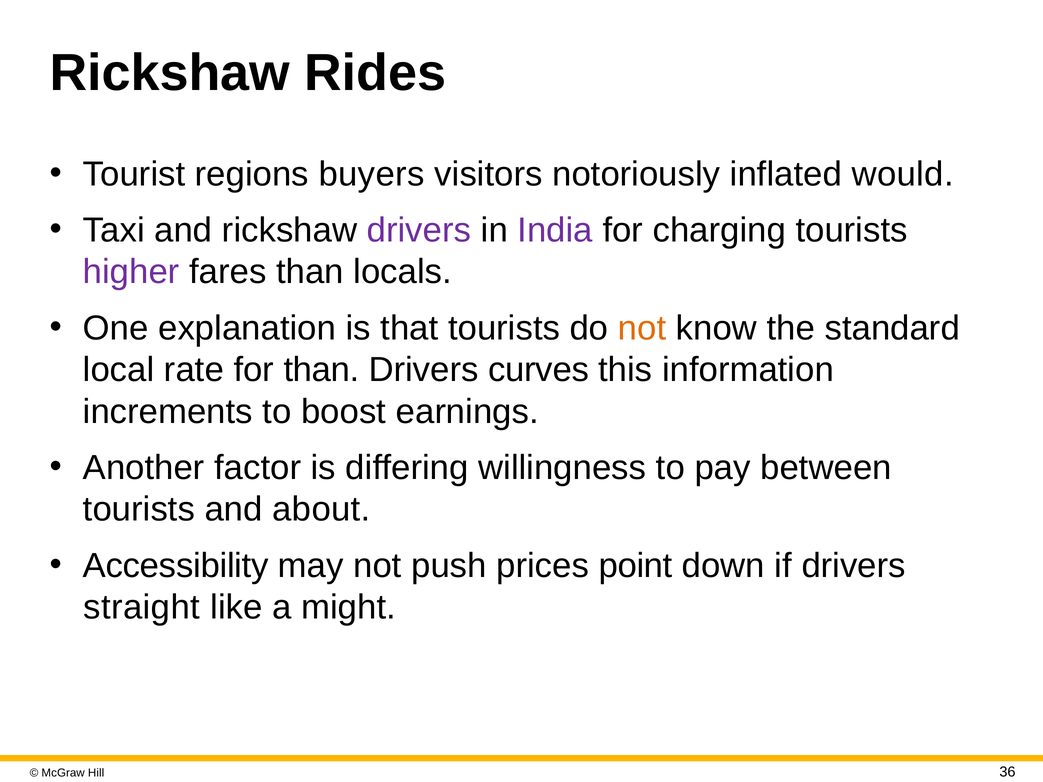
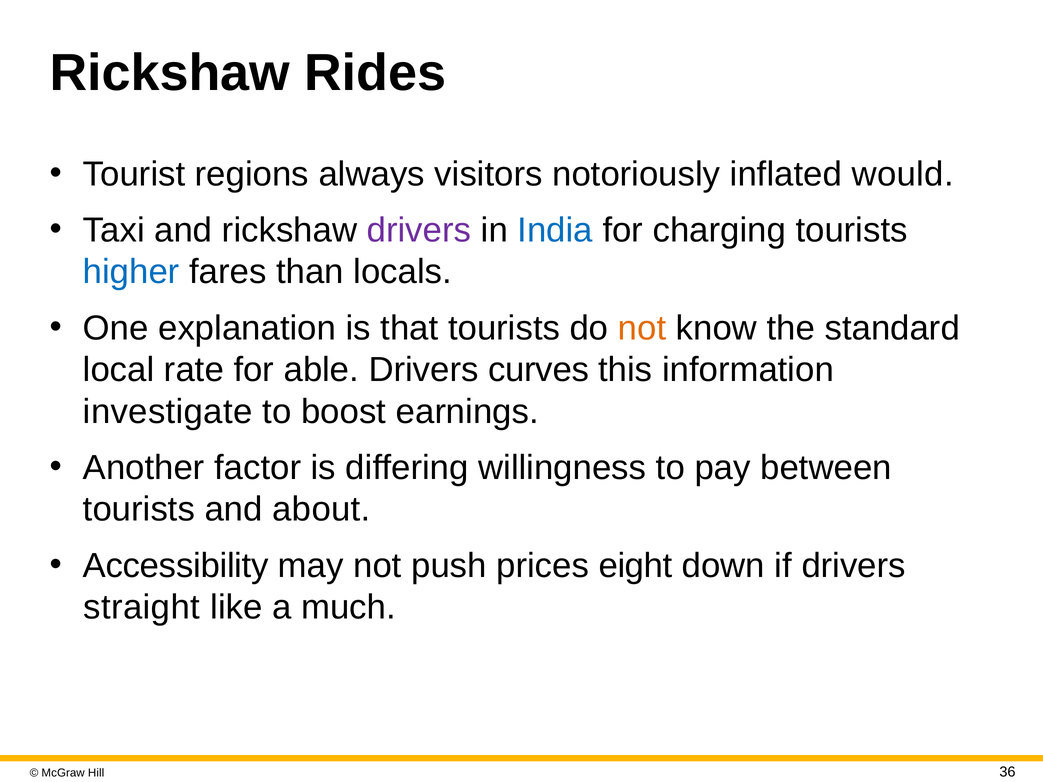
buyers: buyers -> always (372, 174)
India colour: purple -> blue (555, 230)
higher colour: purple -> blue (131, 272)
for than: than -> able (321, 370)
increments: increments -> investigate (168, 412)
point: point -> eight (636, 566)
might: might -> much (348, 608)
